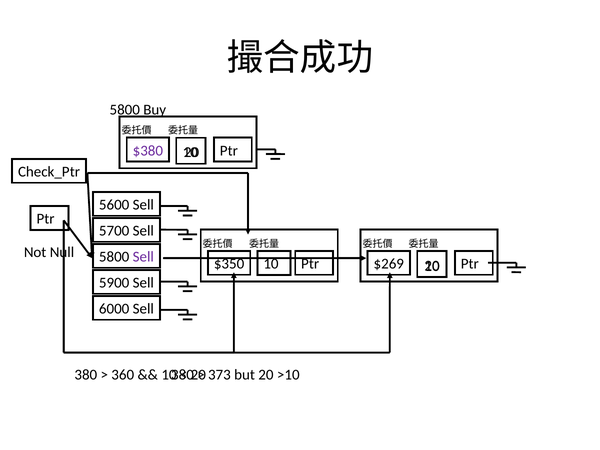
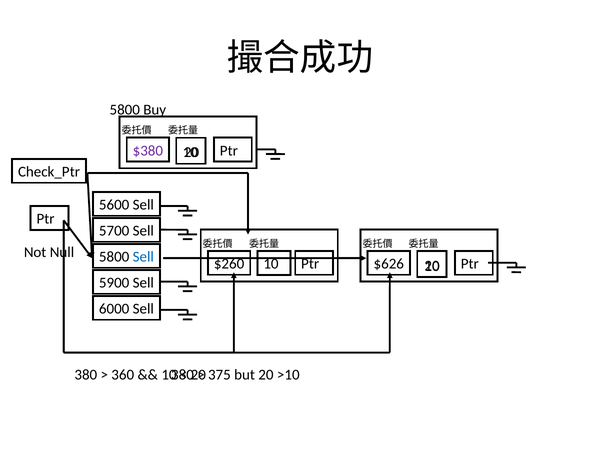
Sell colour: purple -> blue (143, 257)
$350: $350 -> $260 (229, 264)
$269: $269 -> $626 (389, 264)
373: 373 -> 375 (219, 375)
